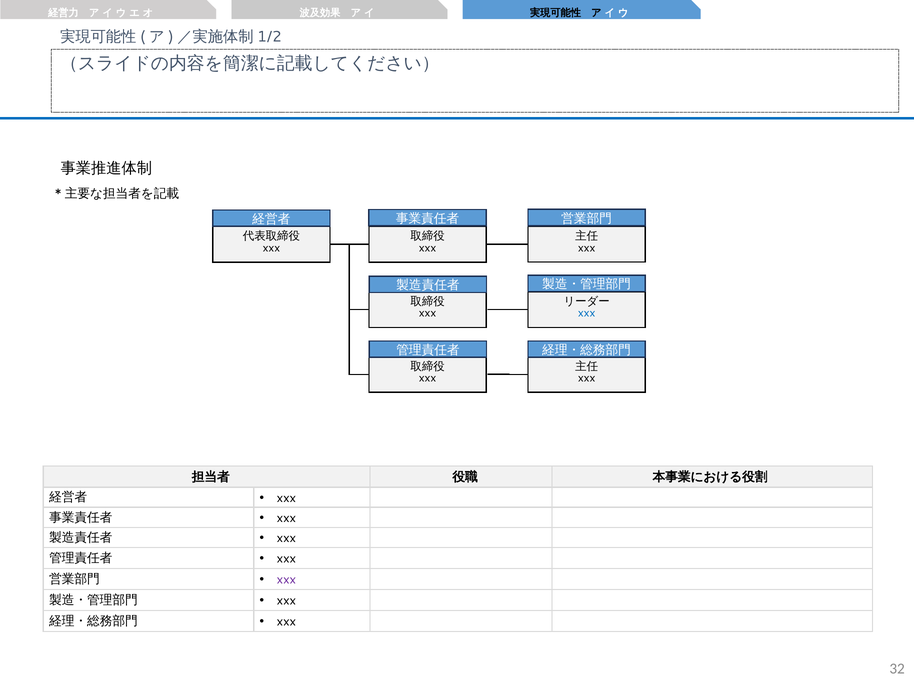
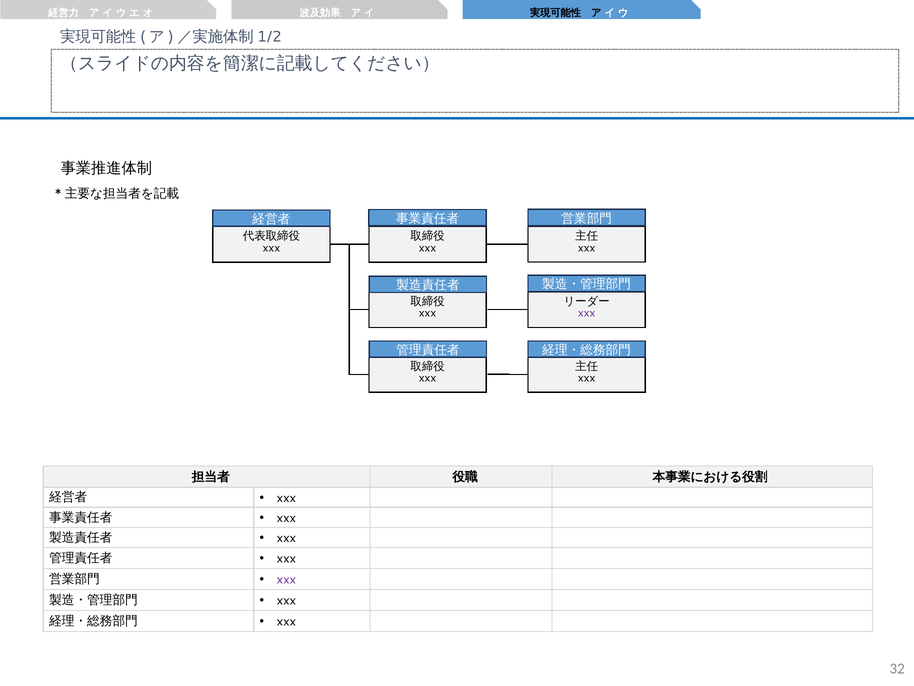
xxx colour: blue -> purple (587, 313)
